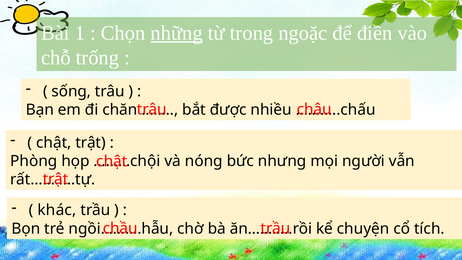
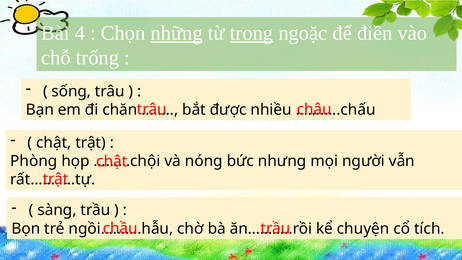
1: 1 -> 4 (80, 33)
trong underline: none -> present (252, 33)
khác: khác -> sàng (57, 210)
